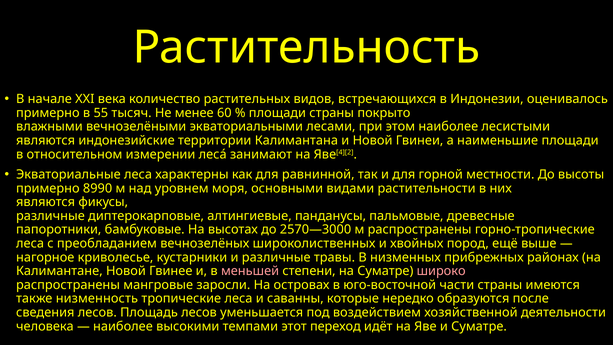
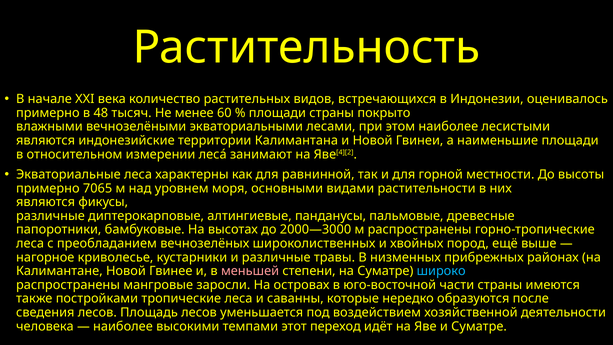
55: 55 -> 48 (101, 113)
8990: 8990 -> 7065 (98, 188)
2570—3000: 2570—3000 -> 2000—3000 (316, 230)
широко colour: pink -> light blue (441, 271)
низменность: низменность -> постройками (97, 299)
